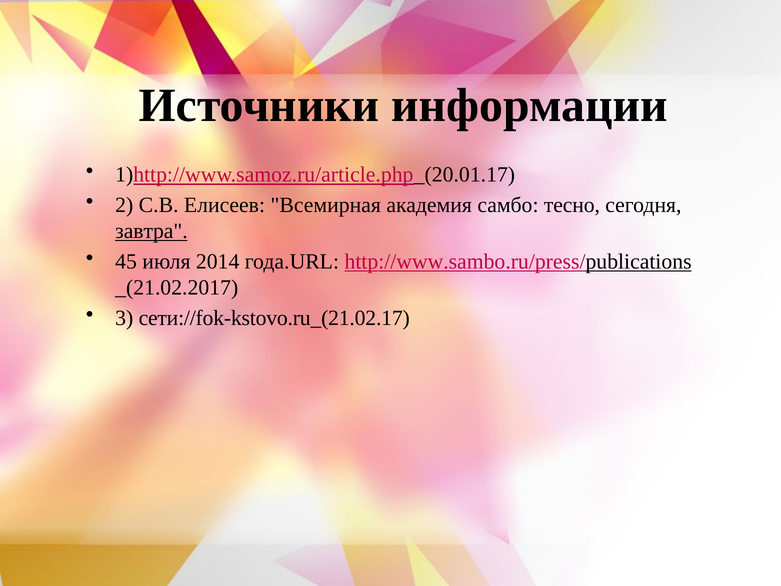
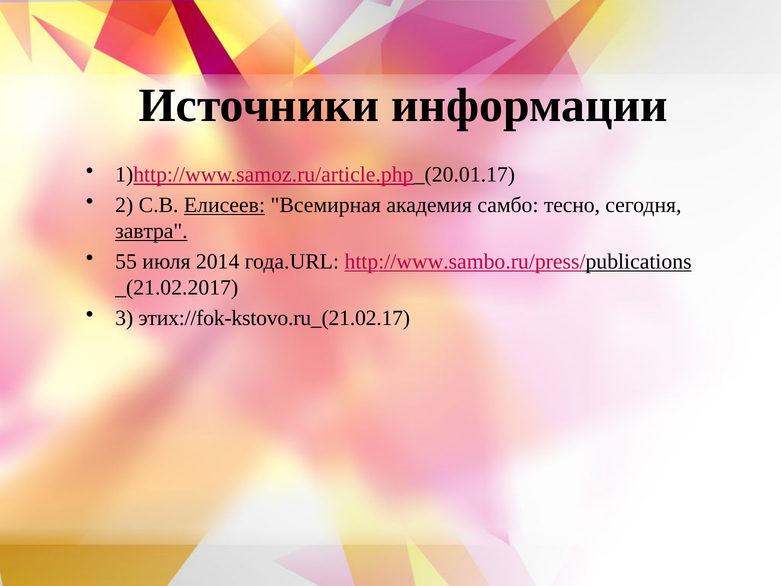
Елисеев underline: none -> present (224, 205)
45: 45 -> 55 (126, 261)
сети://fok-kstovo.ru_(21.02.17: сети://fok-kstovo.ru_(21.02.17 -> этих://fok-kstovo.ru_(21.02.17 (274, 318)
